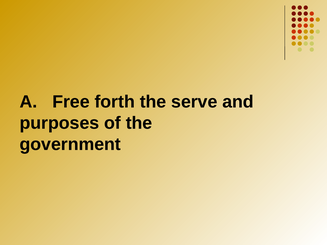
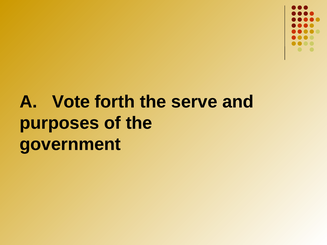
Free: Free -> Vote (71, 102)
